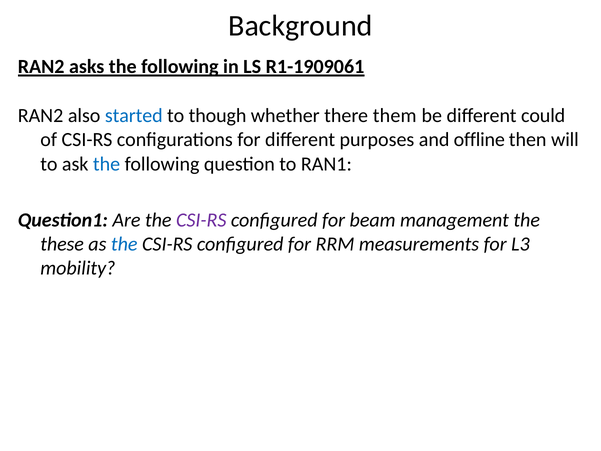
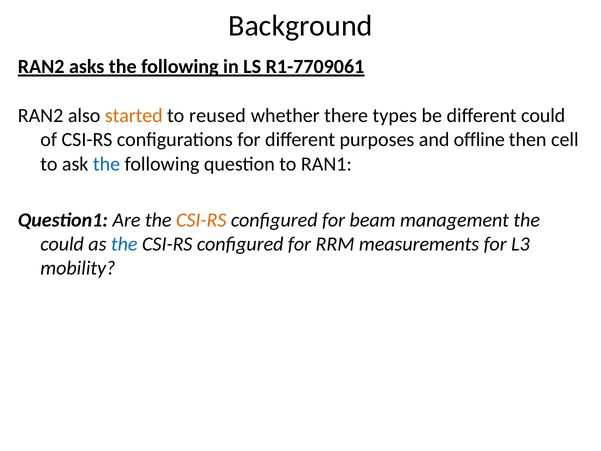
R1-1909061: R1-1909061 -> R1-7709061 (315, 67)
started colour: blue -> orange (134, 116)
though: though -> reused (217, 116)
them: them -> types (395, 116)
will: will -> cell (565, 140)
CSI-RS colour: purple -> orange (201, 220)
these: these -> could (62, 244)
